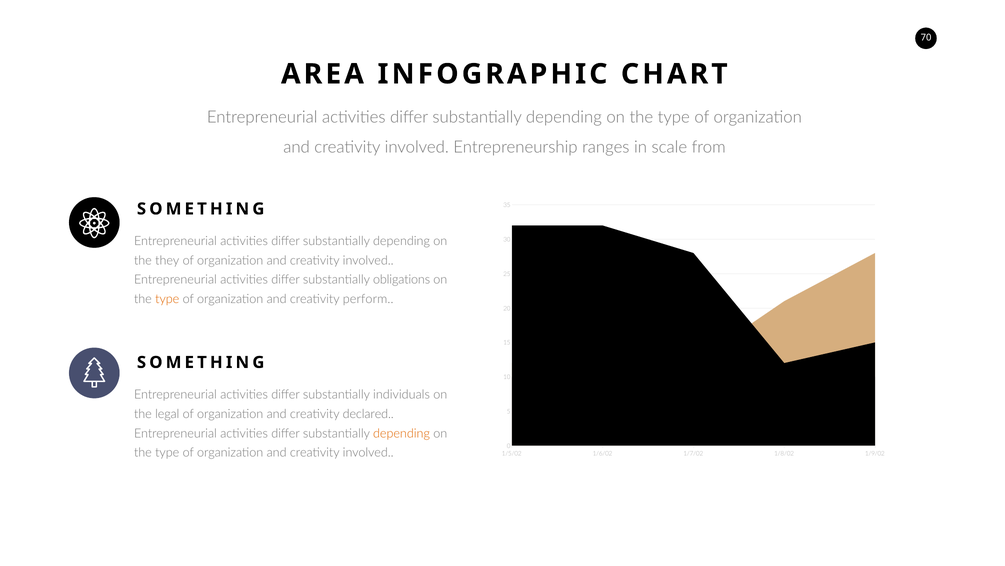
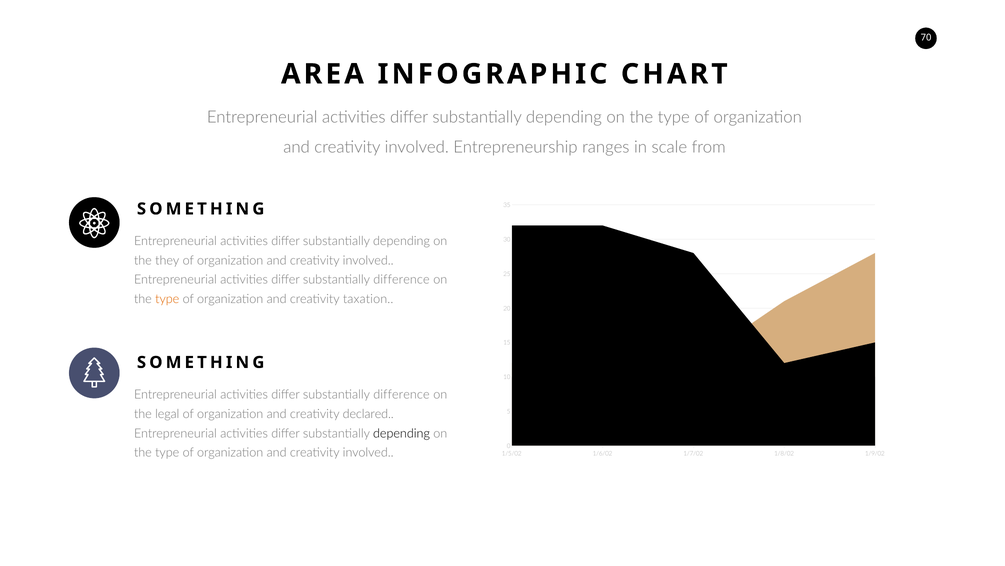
obligations: obligations -> difference (401, 279)
perform: perform -> taxation (368, 299)
individuals: individuals -> difference (401, 394)
depending colour: orange -> black (401, 433)
